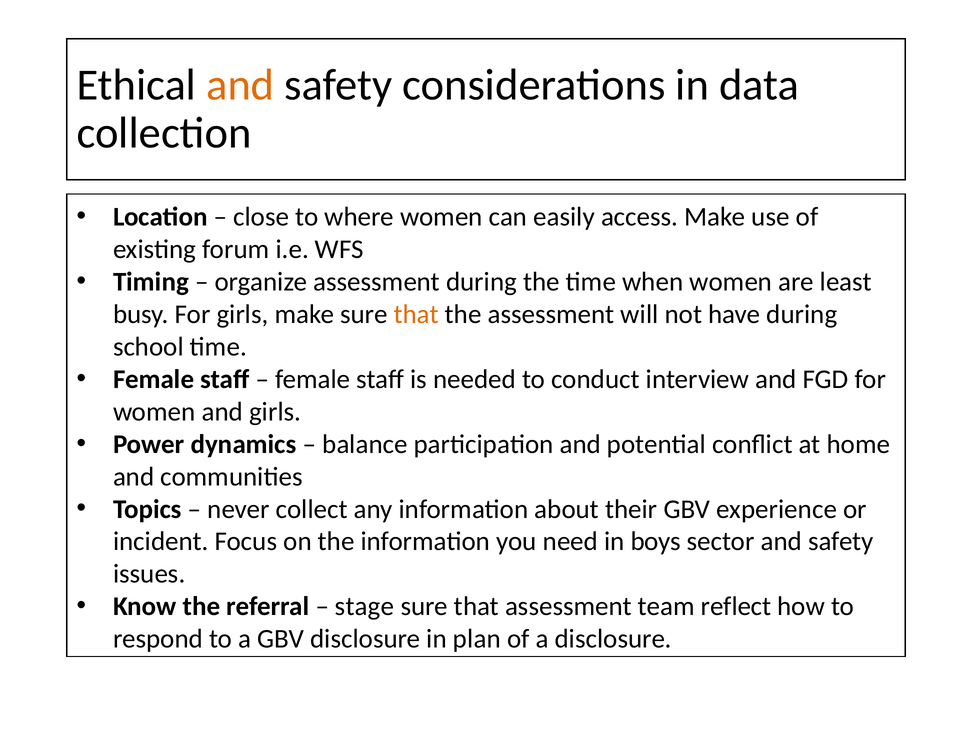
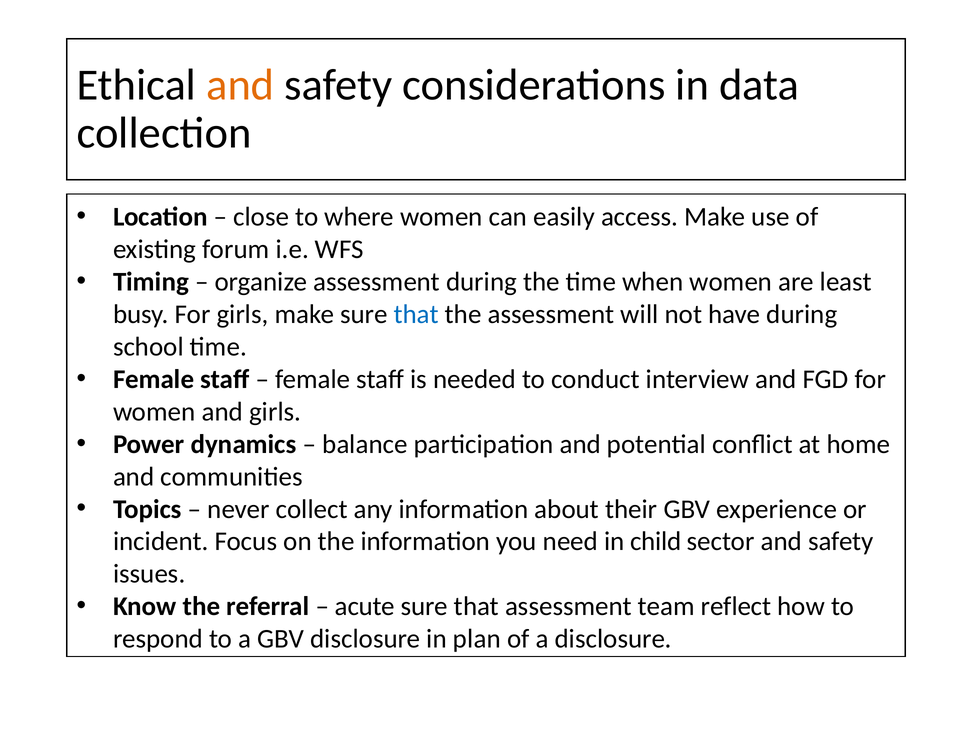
that colour: orange -> blue (416, 314)
boys: boys -> child (656, 542)
stage: stage -> acute (365, 606)
